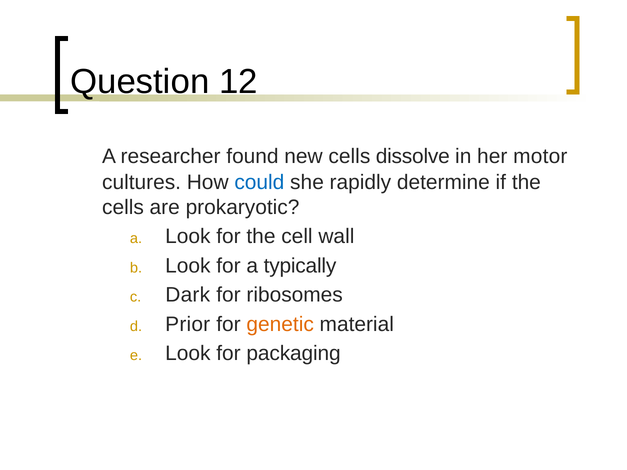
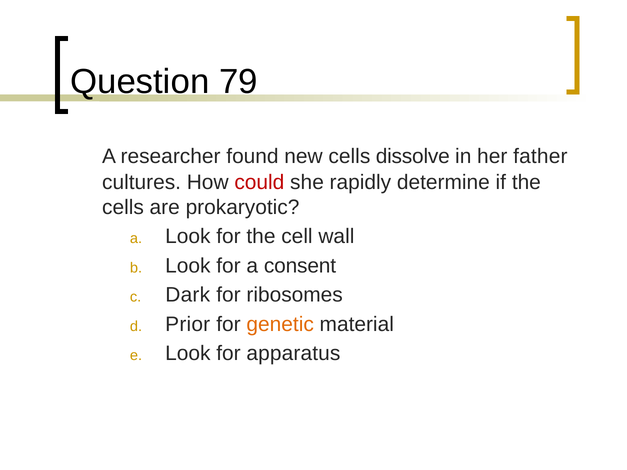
12: 12 -> 79 (238, 82)
motor: motor -> father (540, 156)
could colour: blue -> red (259, 182)
typically: typically -> consent (300, 266)
packaging: packaging -> apparatus (293, 354)
